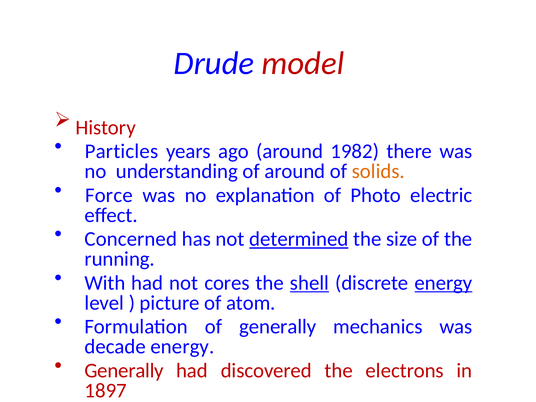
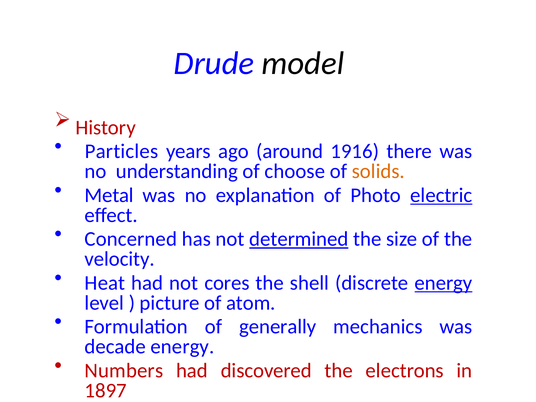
model colour: red -> black (303, 63)
1982: 1982 -> 1916 (355, 151)
of around: around -> choose (295, 171)
Force: Force -> Metal (109, 195)
electric underline: none -> present (441, 195)
running: running -> velocity (120, 259)
With: With -> Heat (105, 283)
shell underline: present -> none (309, 283)
Generally: Generally -> Numbers (124, 371)
